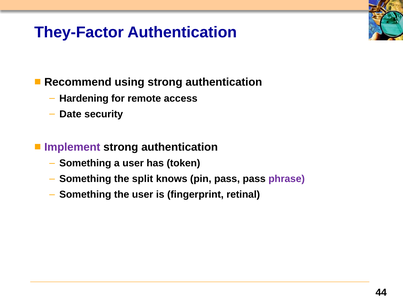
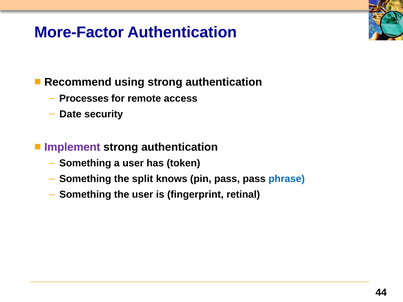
They-Factor: They-Factor -> More-Factor (79, 32)
Hardening: Hardening -> Processes (84, 99)
phrase colour: purple -> blue (287, 179)
